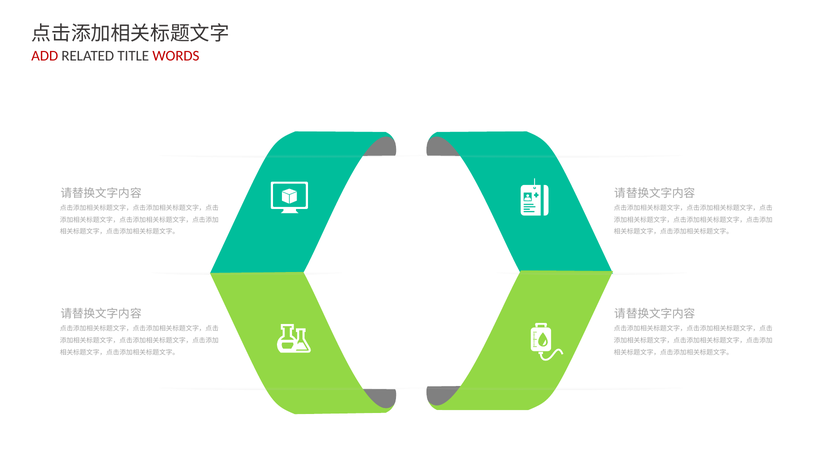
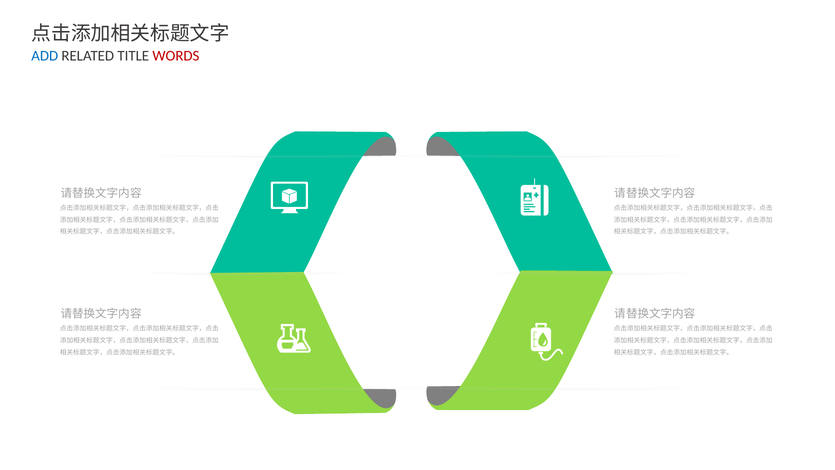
ADD colour: red -> blue (45, 56)
